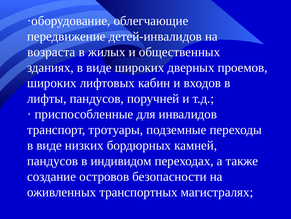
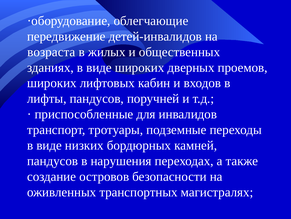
индивидом: индивидом -> нарушения (121, 160)
